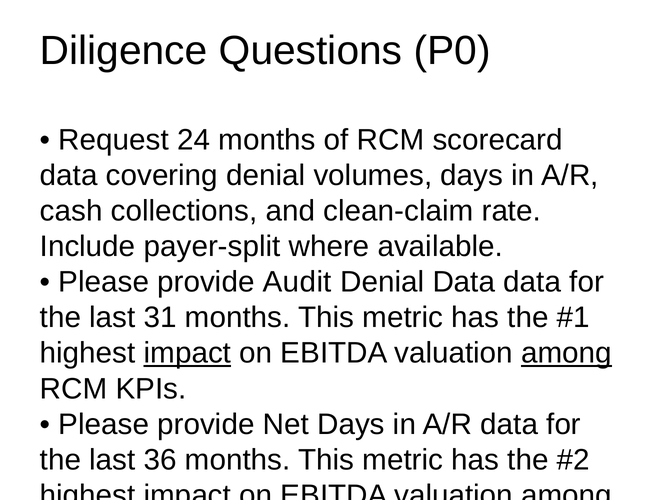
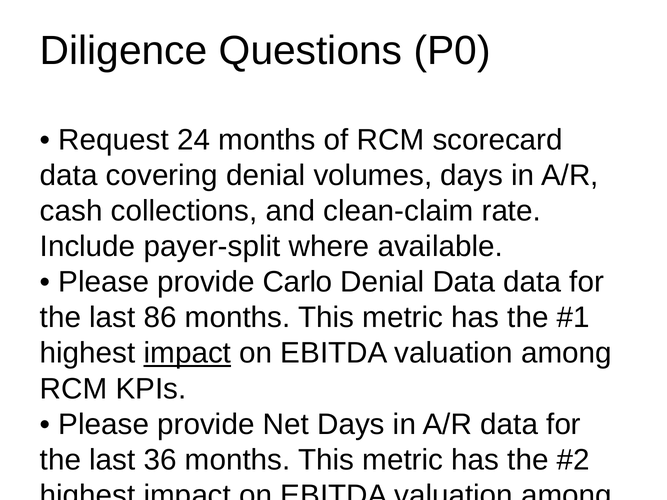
Audit: Audit -> Carlo (298, 282)
31: 31 -> 86 (160, 318)
among underline: present -> none (566, 353)
